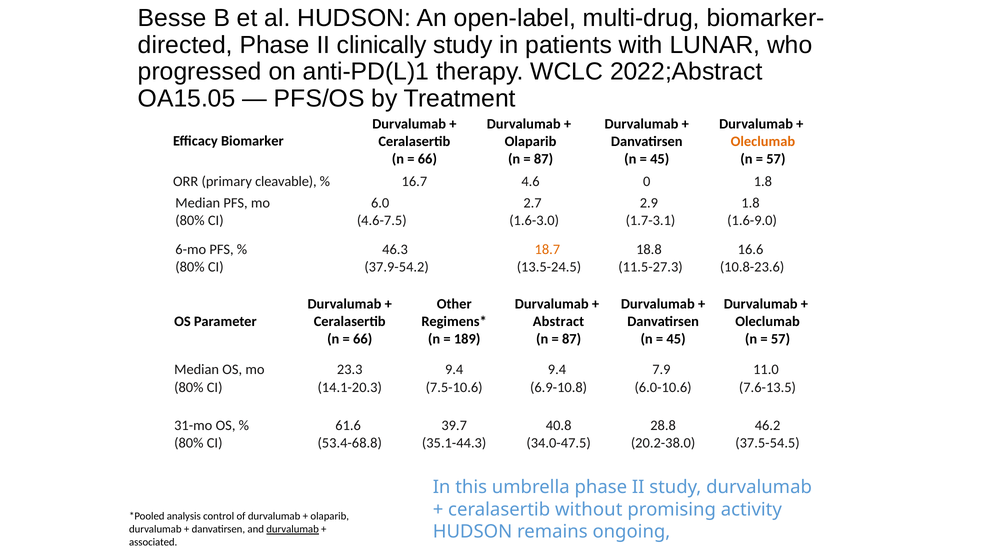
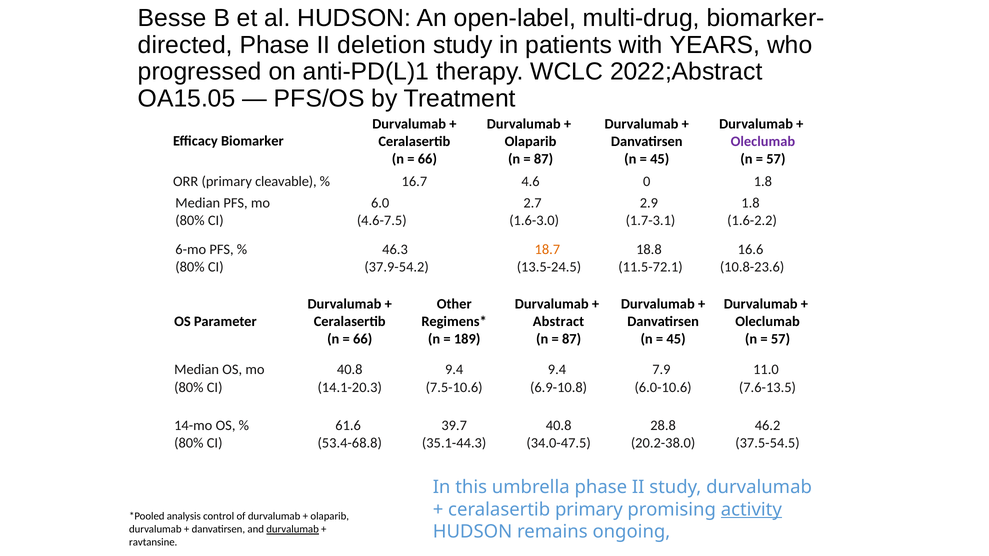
clinically: clinically -> deletion (382, 45)
LUNAR: LUNAR -> YEARS (715, 45)
Oleclumab colour: orange -> purple (763, 142)
1.6-9.0: 1.6-9.0 -> 1.6-2.2 (752, 221)
11.5-27.3: 11.5-27.3 -> 11.5-72.1 (651, 267)
23.3: 23.3 -> 40.8 (350, 370)
31-mo: 31-mo -> 14-mo (193, 426)
ceralasertib without: without -> primary (589, 510)
activity underline: none -> present (751, 510)
associated: associated -> ravtansine (153, 543)
